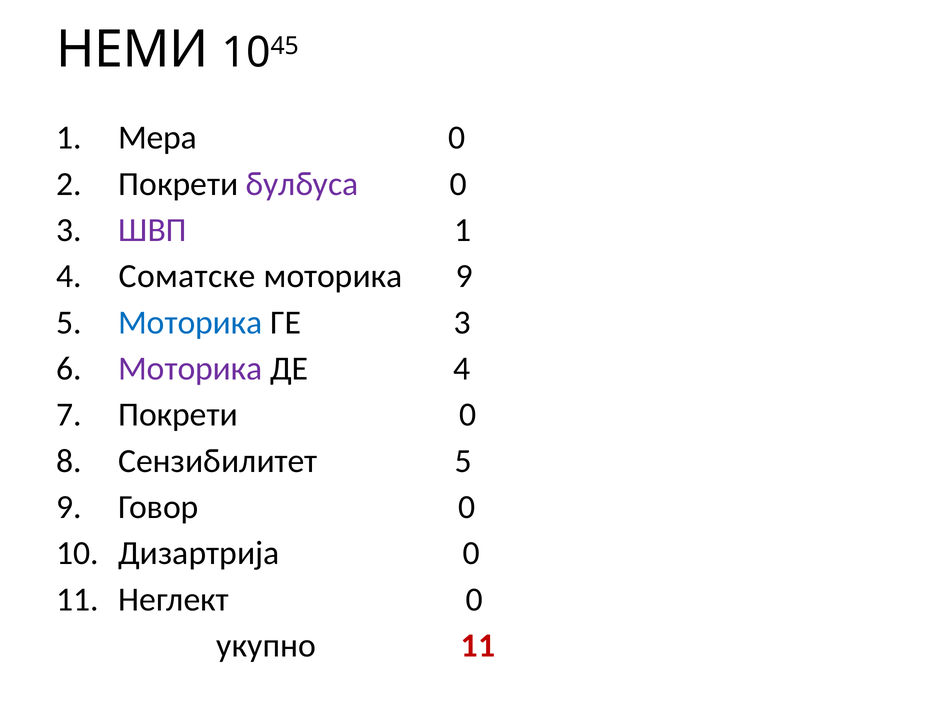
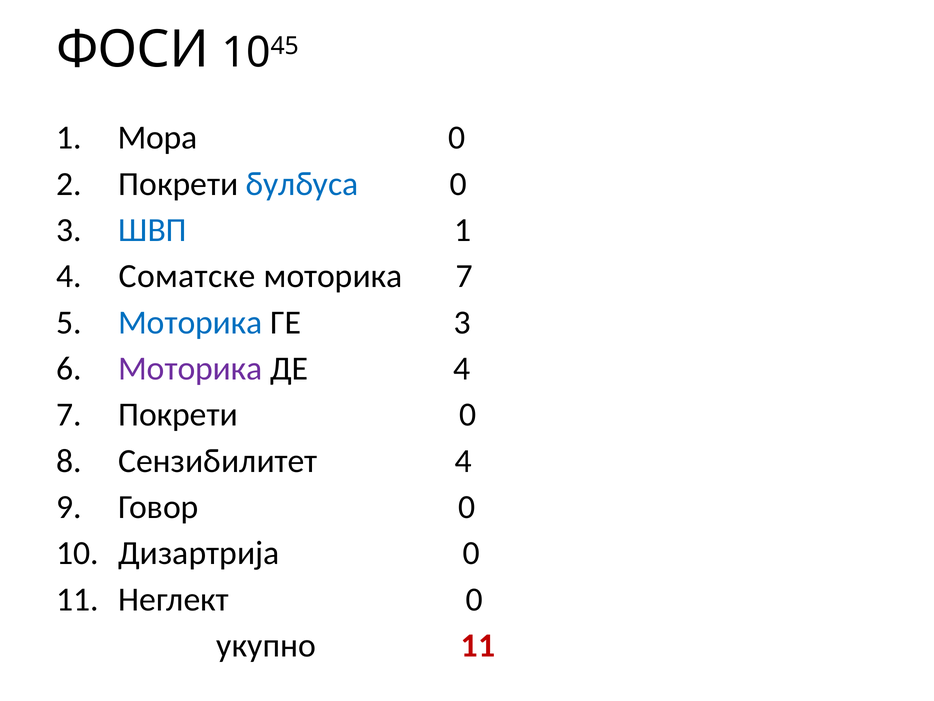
НЕМИ: НЕМИ -> ФОСИ (132, 50)
Мера: Мера -> Мора (158, 138)
булбуса colour: purple -> blue (302, 184)
ШВП colour: purple -> blue (153, 230)
моторика 9: 9 -> 7 (464, 276)
Сензибилитет 5: 5 -> 4 (463, 461)
